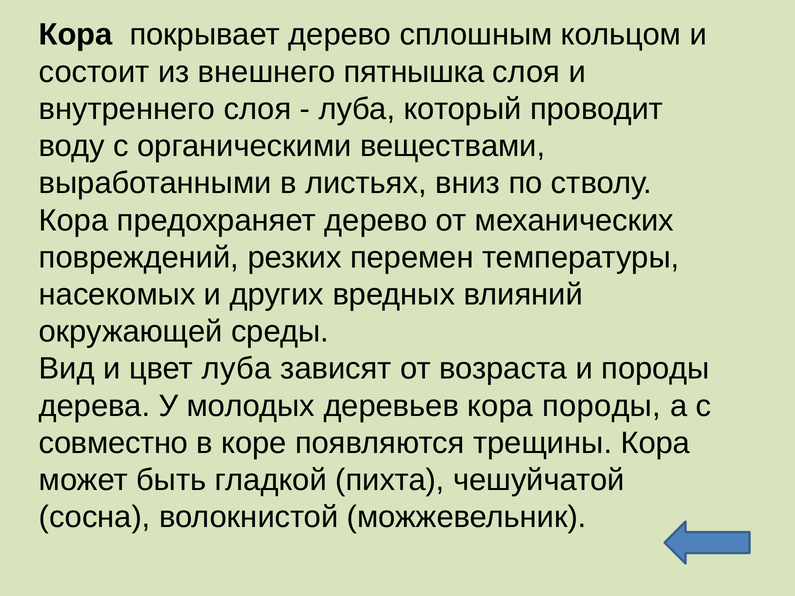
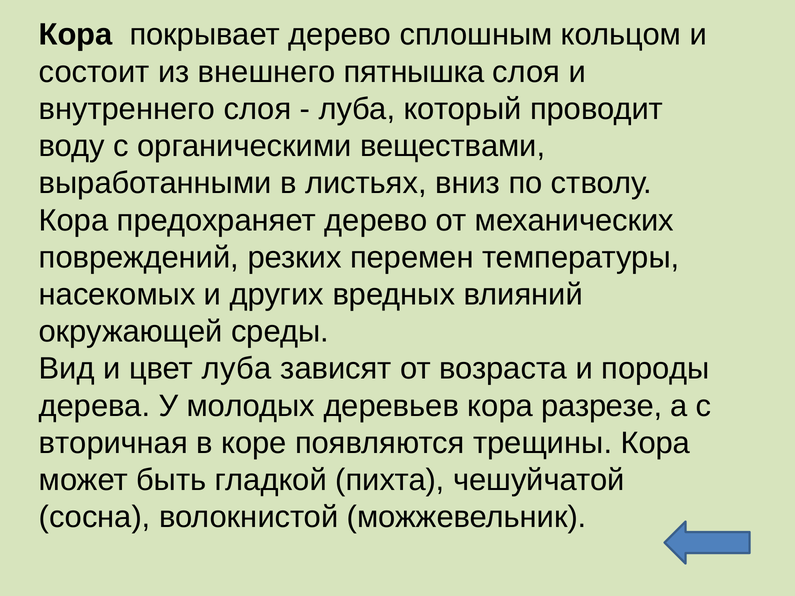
кора породы: породы -> разрезе (602, 406)
совместно: совместно -> вторичная (113, 443)
